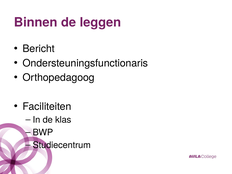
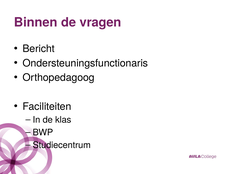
leggen: leggen -> vragen (100, 22)
